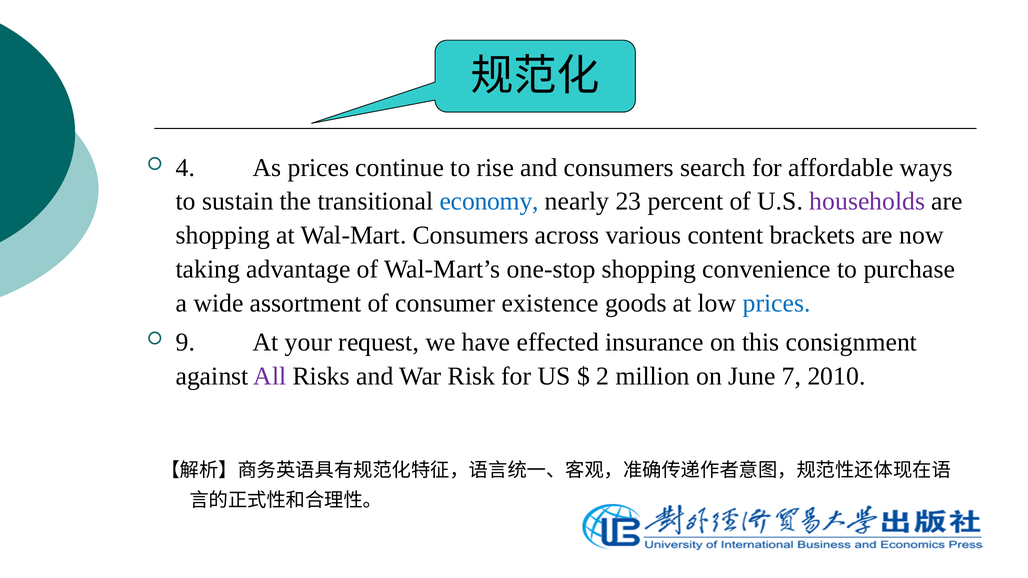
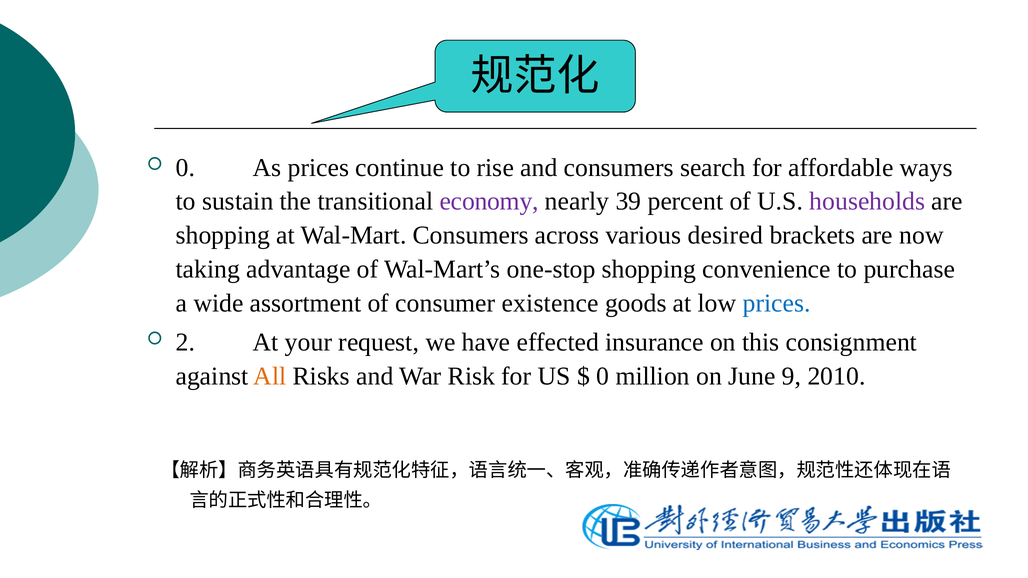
4: 4 -> 0 (185, 168)
economy colour: blue -> purple (489, 202)
23: 23 -> 39 (628, 202)
content: content -> desired (725, 235)
9: 9 -> 2 (185, 342)
All colour: purple -> orange (270, 376)
2: 2 -> 0 (603, 376)
7: 7 -> 9 (792, 376)
